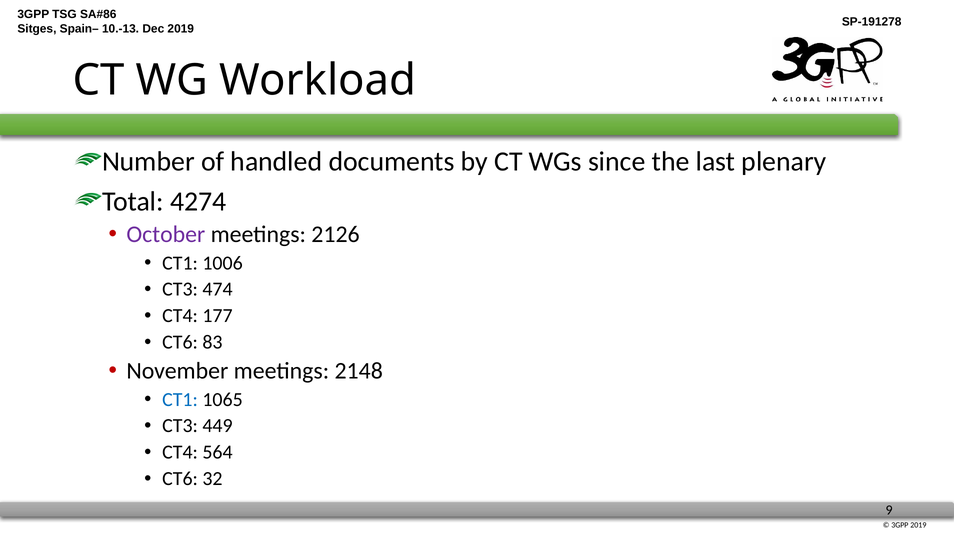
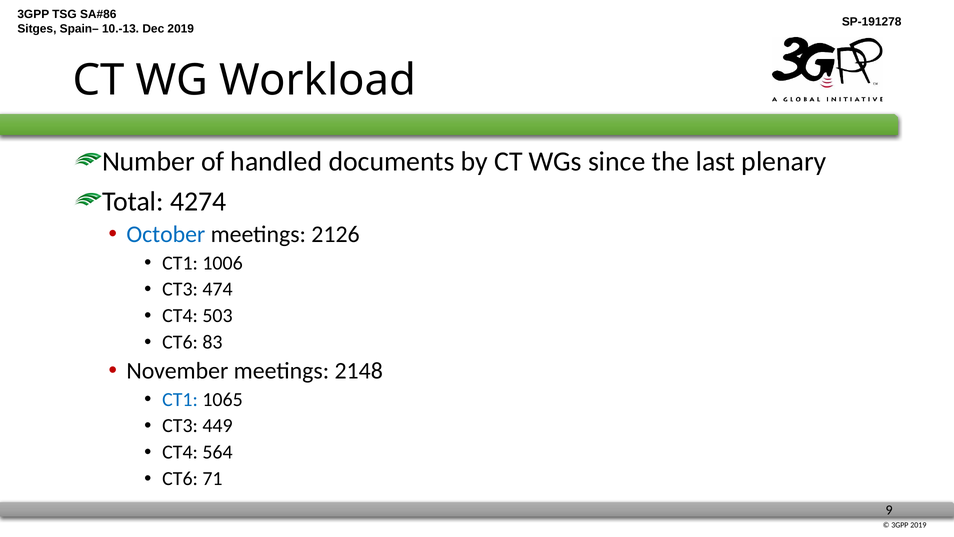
October colour: purple -> blue (166, 234)
177: 177 -> 503 (218, 316)
32: 32 -> 71 (212, 478)
